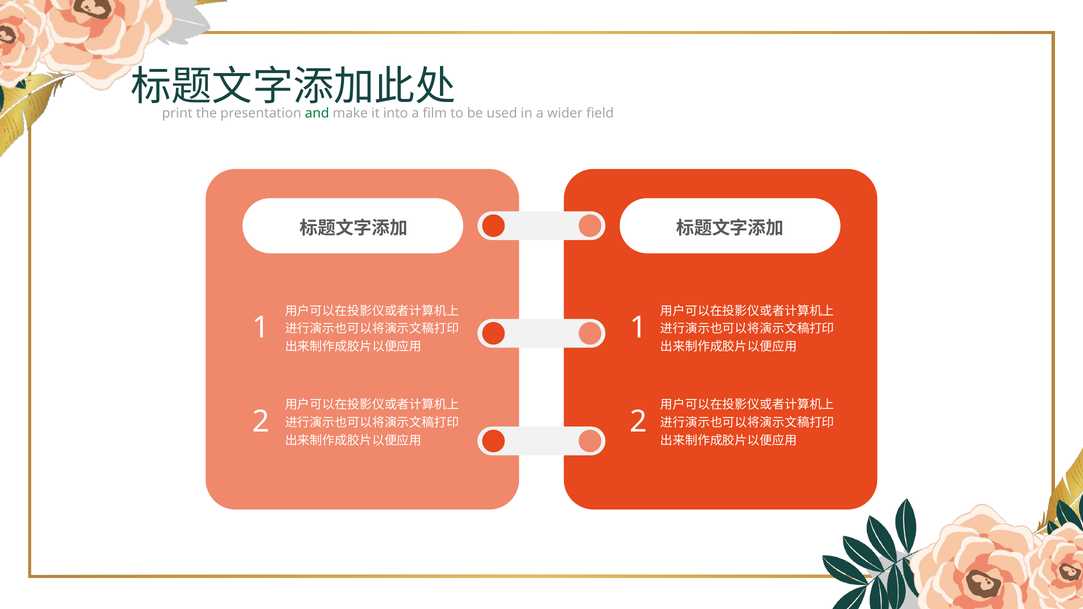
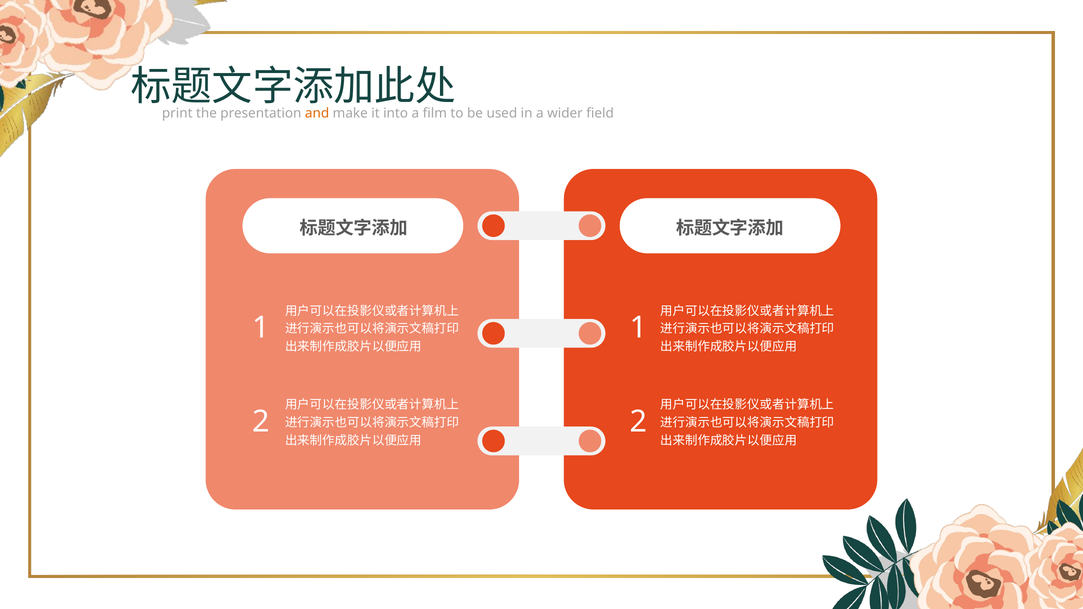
and colour: green -> orange (317, 113)
